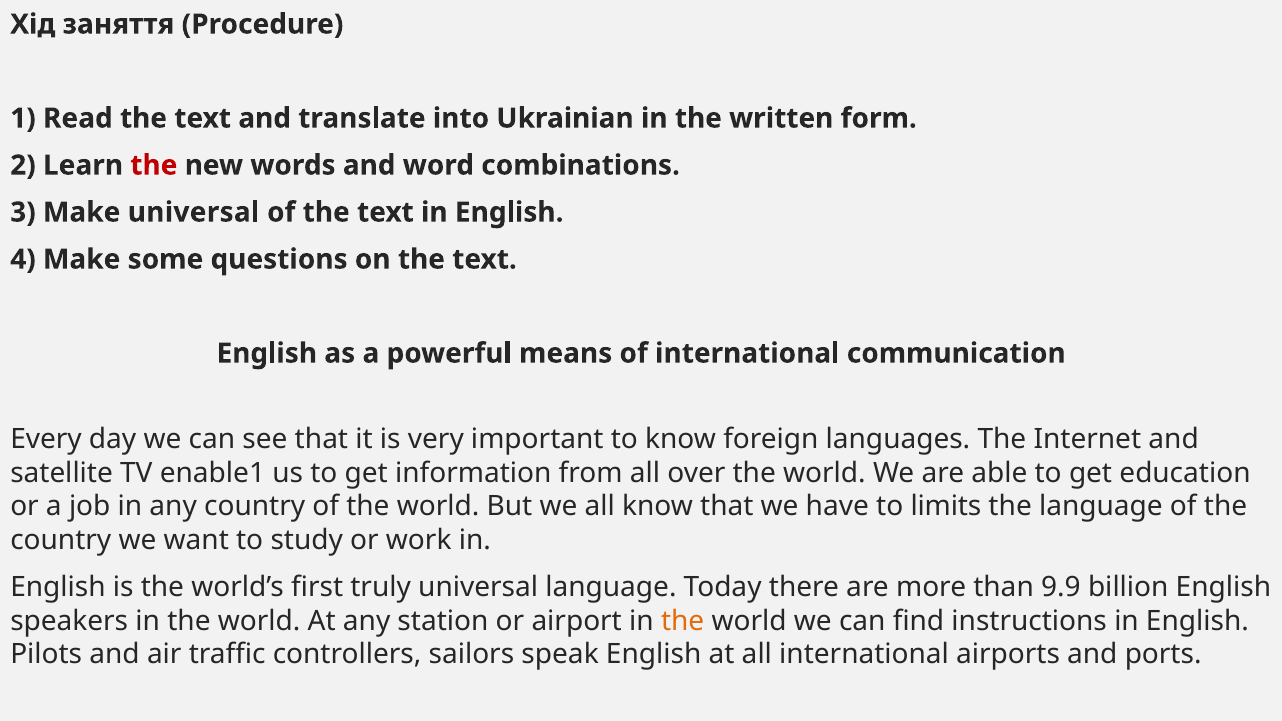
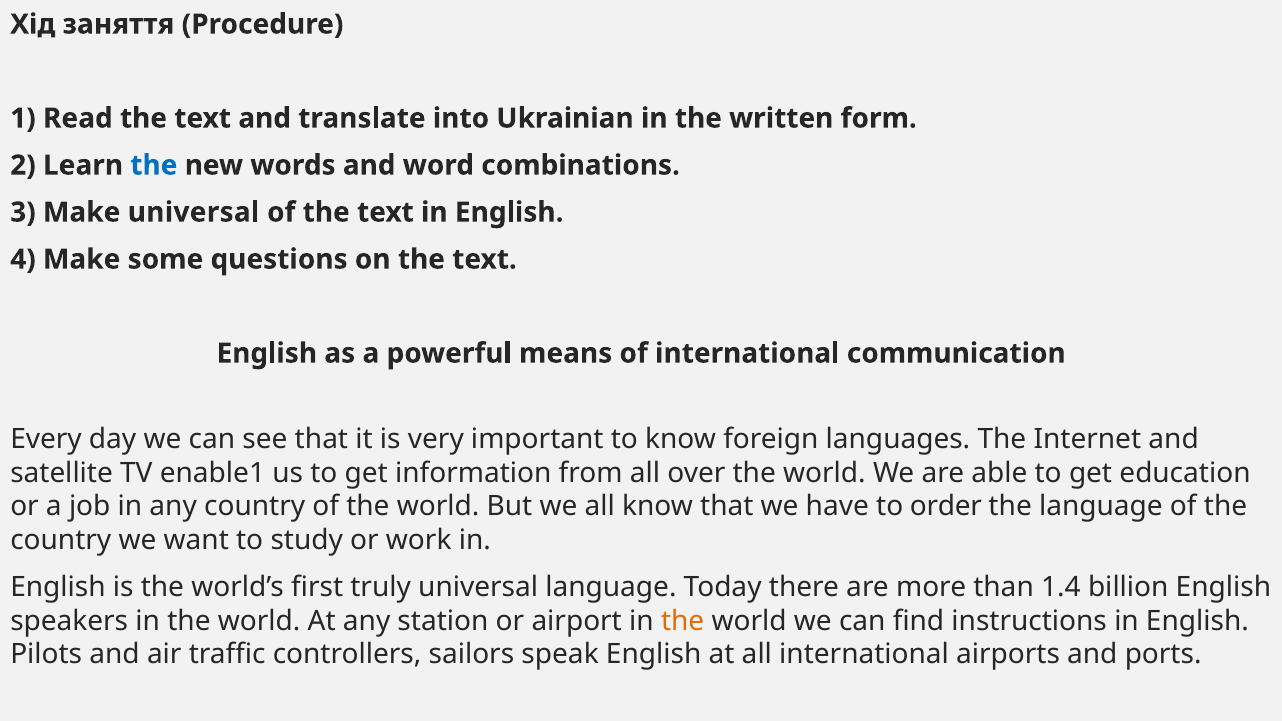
the colour: red -> blue (154, 165)
limits: limits -> order (946, 507)
9.9: 9.9 -> 1.4 (1061, 587)
